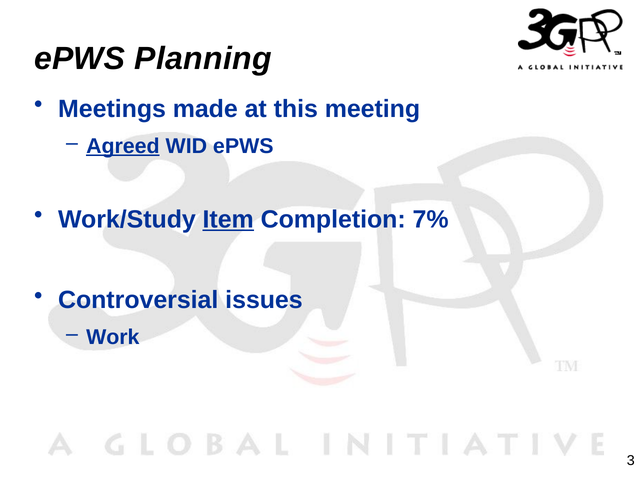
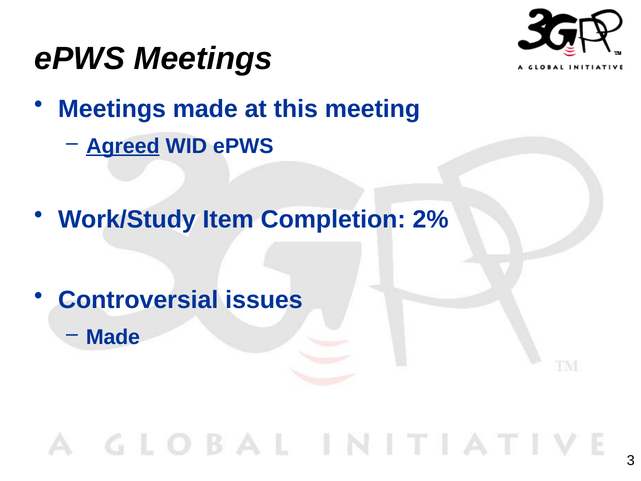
ePWS Planning: Planning -> Meetings (203, 59)
Item underline: present -> none (228, 219)
7%: 7% -> 2% (431, 219)
Work: Work -> Made (113, 337)
